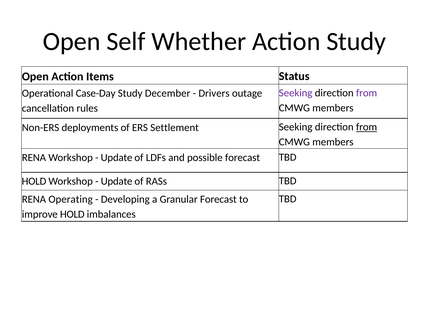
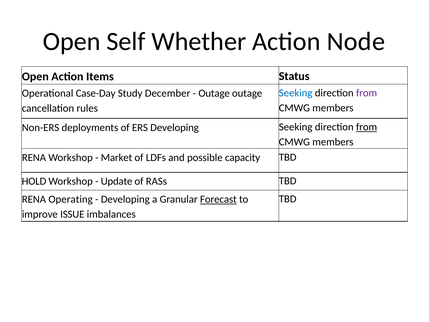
Action Study: Study -> Node (356, 42)
Seeking colour: purple -> blue (296, 93)
Drivers: Drivers -> Outage (214, 93)
ERS Settlement: Settlement -> Developing (175, 127)
Update: Update -> Market (117, 157)
possible forecast: forecast -> capacity (243, 157)
Forecast underline: none -> present (218, 199)
improve HOLD: HOLD -> ISSUE (72, 214)
